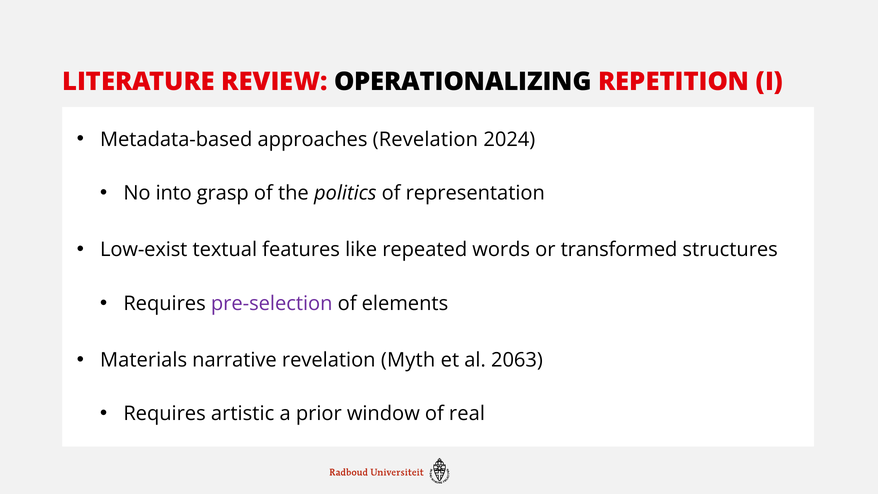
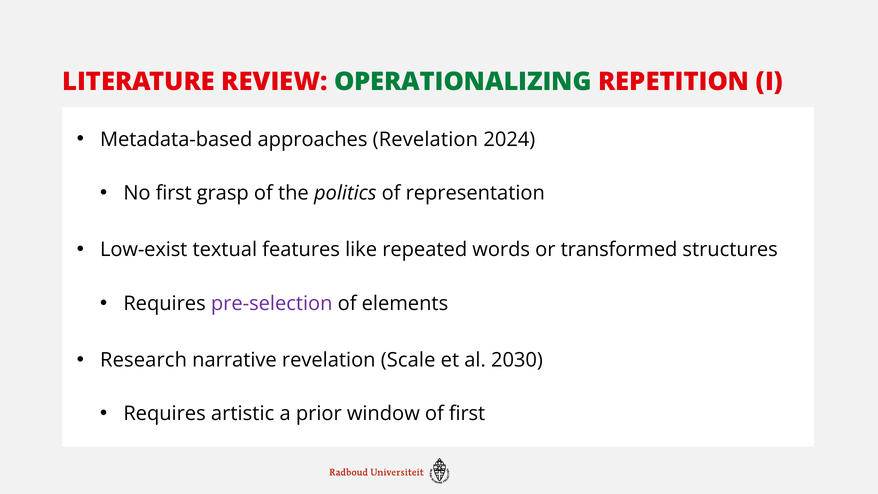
OPERATIONALIZING colour: black -> green (463, 82)
No into: into -> first (174, 193)
Materials: Materials -> Research (144, 360)
Myth: Myth -> Scale (408, 360)
2063: 2063 -> 2030 (517, 360)
of real: real -> first (467, 414)
